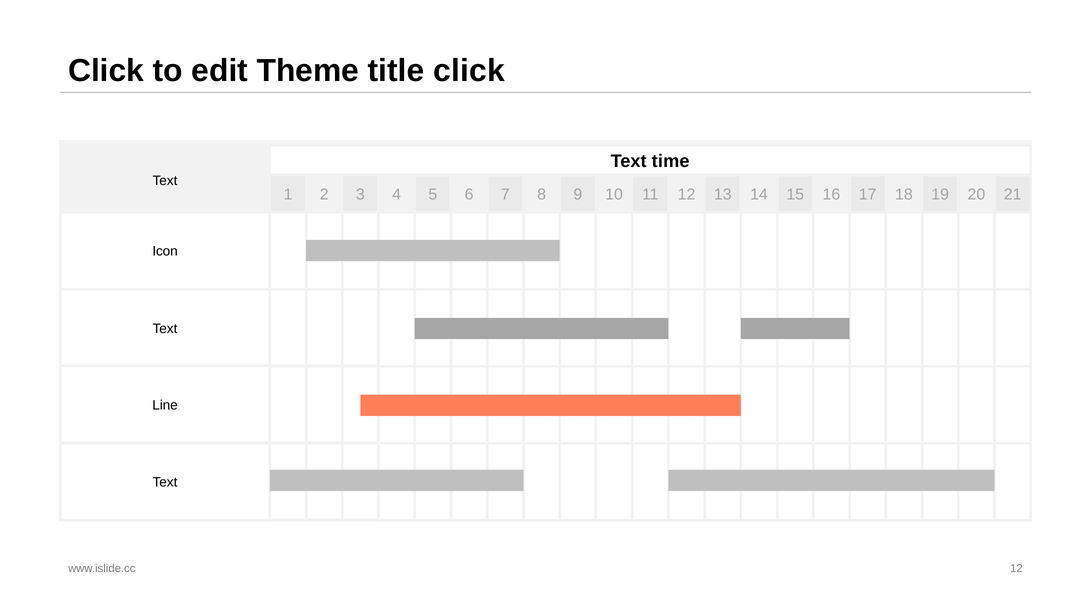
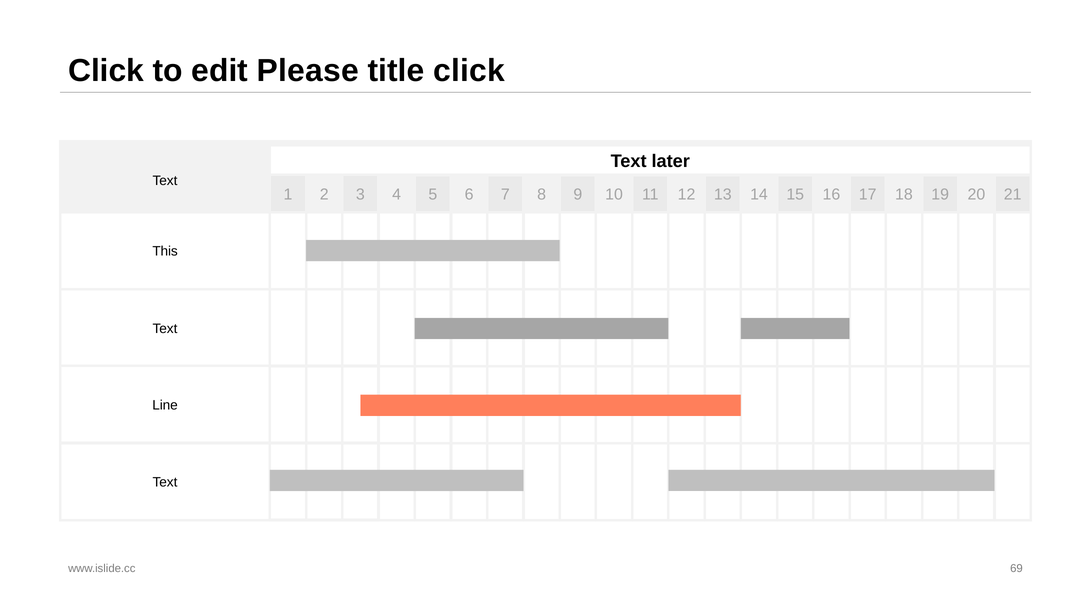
Theme: Theme -> Please (308, 71)
time: time -> later (671, 161)
Icon: Icon -> This (165, 251)
www.islide.cc 12: 12 -> 69 (1016, 568)
